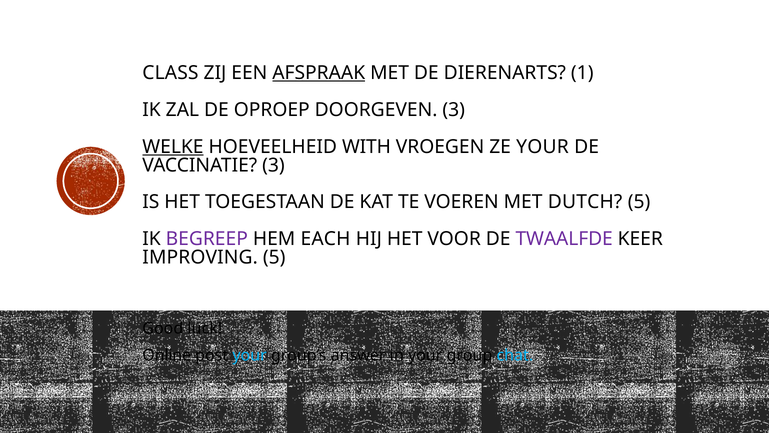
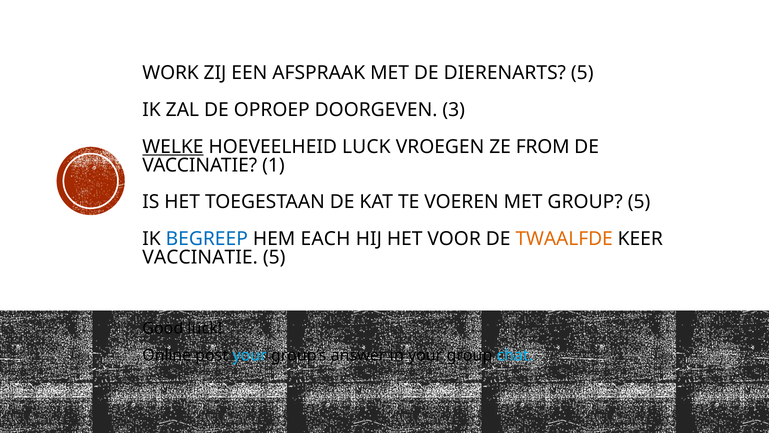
CLASS: CLASS -> WORK (171, 73)
AFSPRAAK underline: present -> none (319, 73)
DIERENARTS 1: 1 -> 5 (582, 73)
HOEVEELHEID WITH: WITH -> LUCK (366, 147)
ZE YOUR: YOUR -> FROM (543, 147)
VACCINATIE 3: 3 -> 1 (273, 165)
MET DUTCH: DUTCH -> GROUP (585, 202)
BEGREEP colour: purple -> blue (207, 239)
TWAALFDE colour: purple -> orange (564, 239)
IMPROVING: IMPROVING -> VACCINATIE (200, 257)
